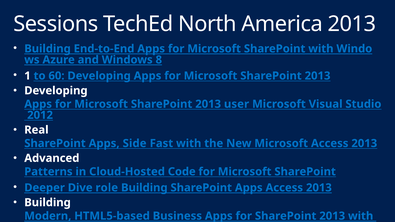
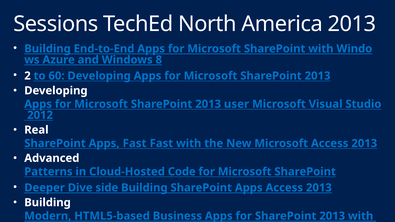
1: 1 -> 2 (27, 76)
Apps Side: Side -> Fast (135, 143)
role: role -> side (107, 188)
